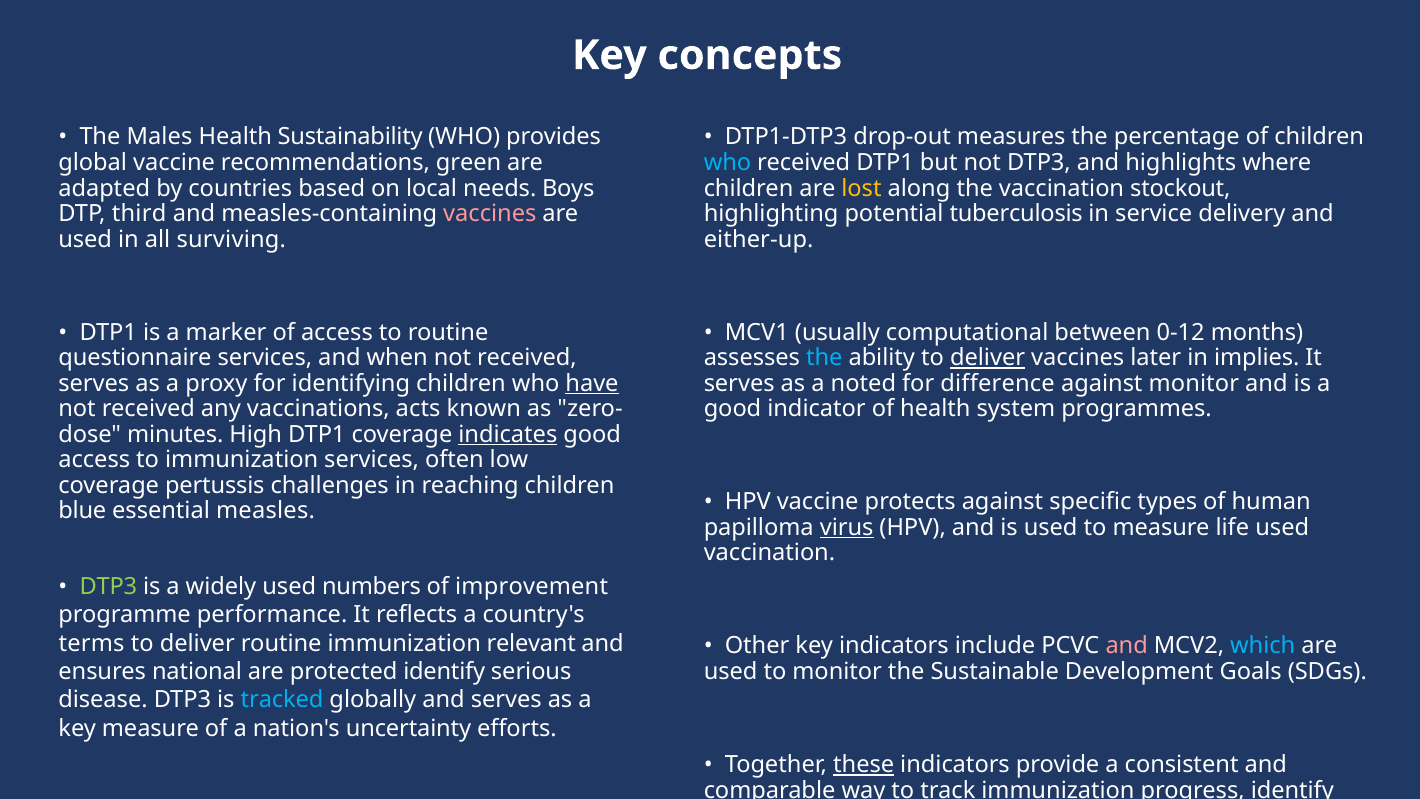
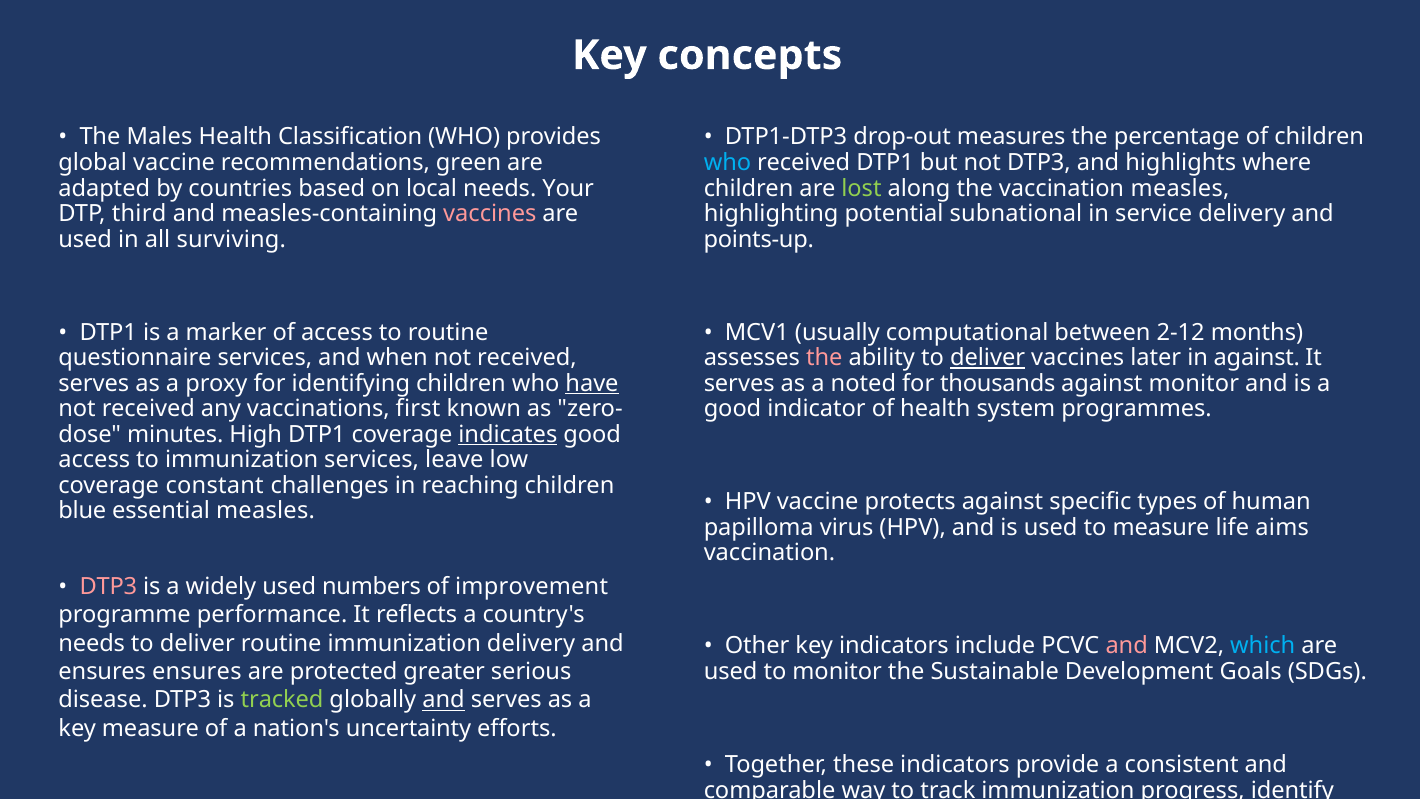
Sustainability: Sustainability -> Classification (350, 137)
Boys: Boys -> Your (568, 188)
lost colour: yellow -> light green (861, 188)
vaccination stockout: stockout -> measles (1180, 188)
tuberculosis: tuberculosis -> subnational (1016, 214)
either-up: either-up -> points-up (759, 239)
0-12: 0-12 -> 2-12 (1181, 332)
the colour: light blue -> pink (824, 358)
in implies: implies -> against (1257, 358)
difference: difference -> thousands (998, 383)
acts: acts -> first (418, 409)
often: often -> leave (454, 460)
pertussis: pertussis -> constant (215, 485)
virus underline: present -> none (847, 527)
life used: used -> aims (1282, 527)
DTP3 colour: light green -> pink (108, 586)
terms: terms -> needs (92, 643)
immunization relevant: relevant -> delivery (531, 643)
ensures national: national -> ensures (197, 671)
protected identify: identify -> greater (444, 671)
tracked colour: light blue -> light green (282, 700)
and underline: none -> present (444, 700)
these underline: present -> none (864, 764)
